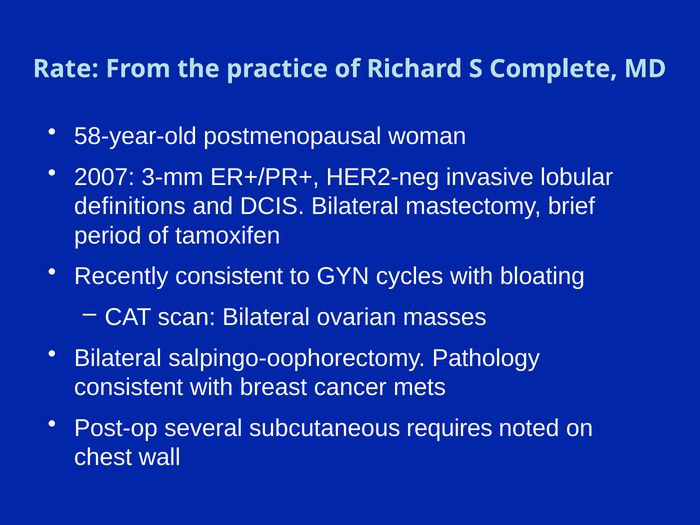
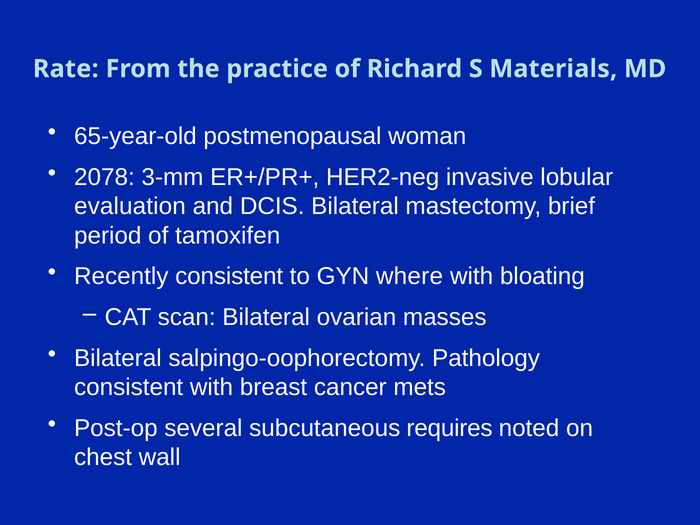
Complete: Complete -> Materials (553, 69)
58-year-old: 58-year-old -> 65-year-old (135, 136)
2007: 2007 -> 2078 (104, 177)
definitions: definitions -> evaluation (130, 206)
cycles: cycles -> where (410, 276)
